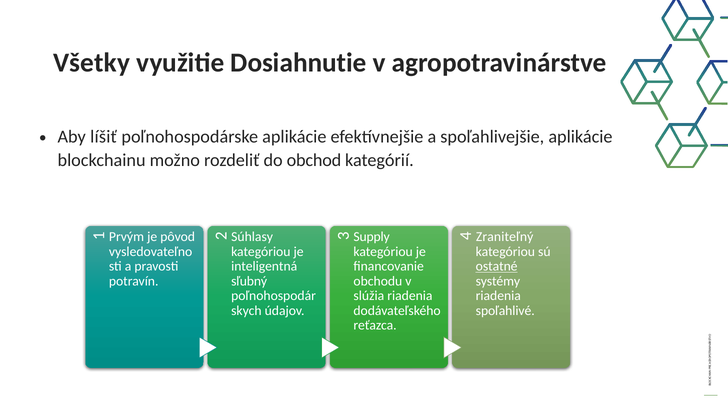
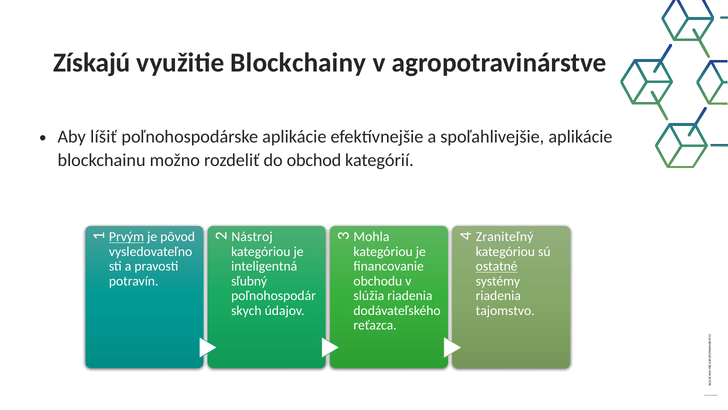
Všetky: Všetky -> Získajú (92, 63)
Dosiahnutie: Dosiahnutie -> Blockchainy (298, 63)
Prvým underline: none -> present (127, 237)
Súhlasy: Súhlasy -> Nástroj (252, 237)
Supply: Supply -> Mohla (371, 237)
spoľahlivé: spoľahlivé -> tajomstvo (505, 310)
